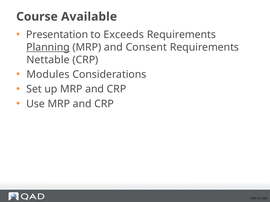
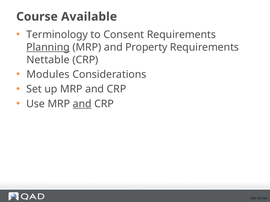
Presentation: Presentation -> Terminology (57, 35)
Exceeds: Exceeds -> Consent (124, 35)
Consent: Consent -> Property (146, 47)
and underline: none -> present (82, 104)
